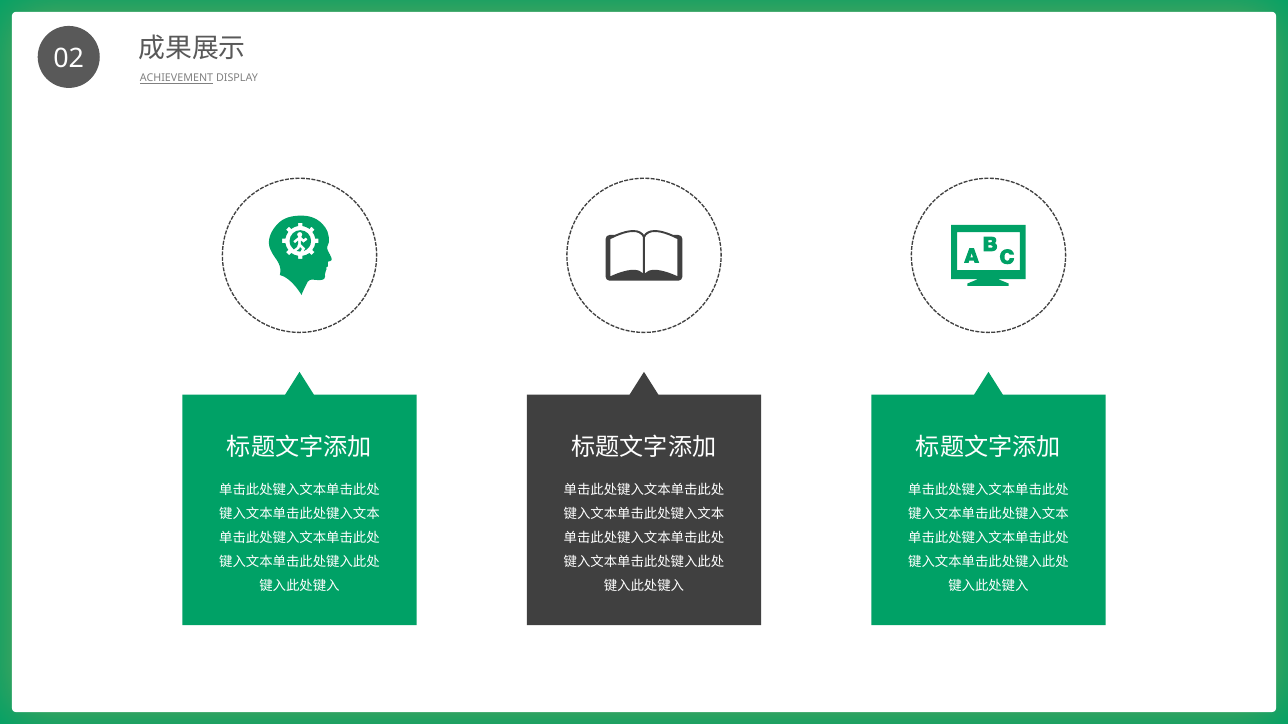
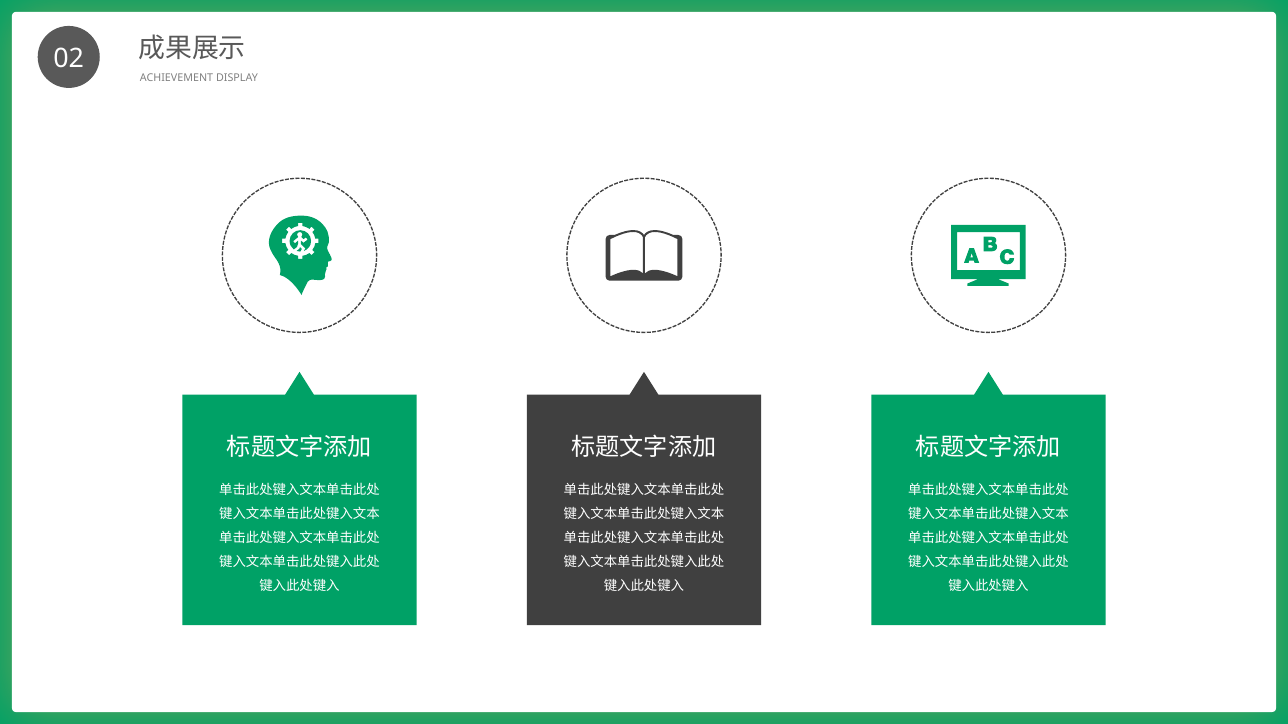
ACHIEVEMENT underline: present -> none (176, 78)
